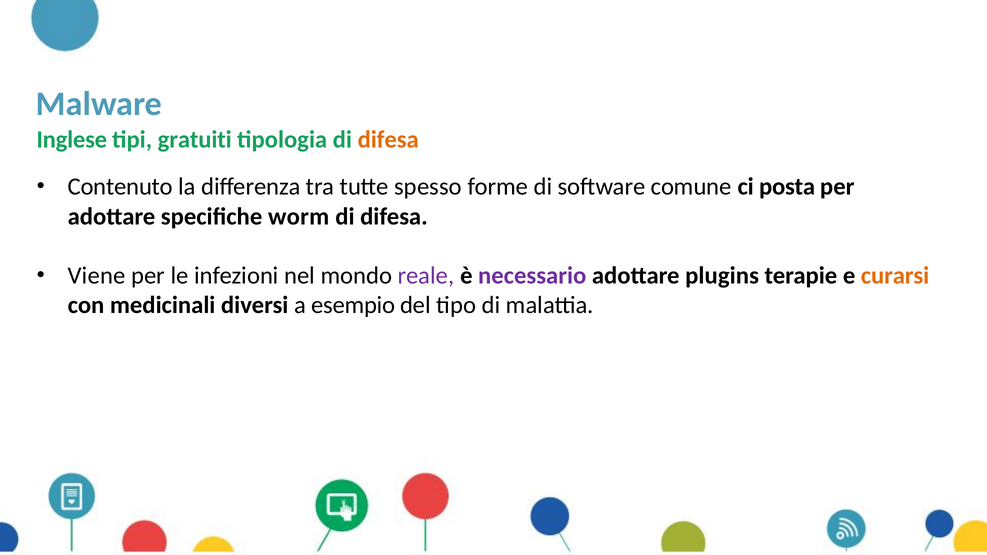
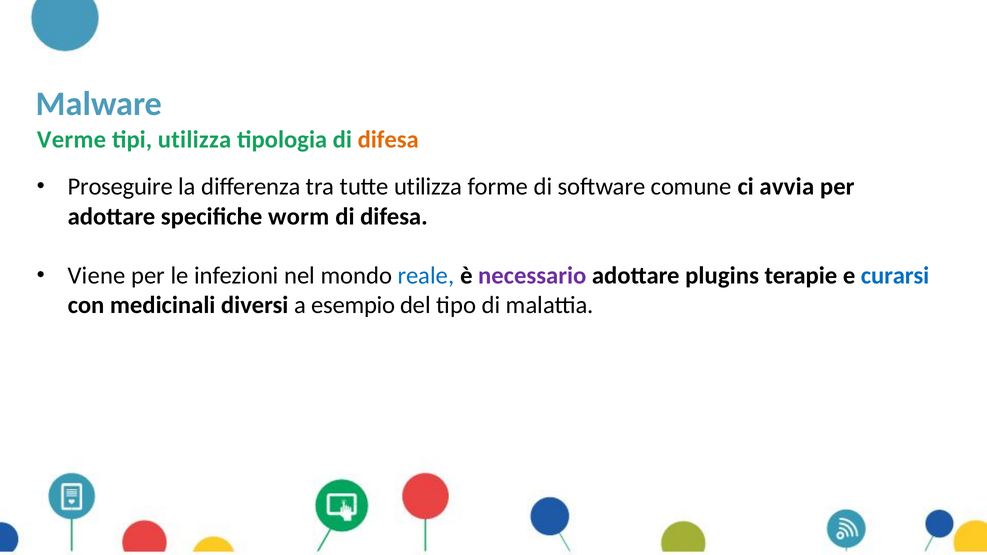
Inglese: Inglese -> Verme (72, 139)
tipi gratuiti: gratuiti -> utilizza (195, 139)
Contenuto: Contenuto -> Proseguire (120, 187)
tutte spesso: spesso -> utilizza (428, 187)
posta: posta -> avvia (787, 187)
reale colour: purple -> blue (426, 276)
curarsi colour: orange -> blue (895, 276)
